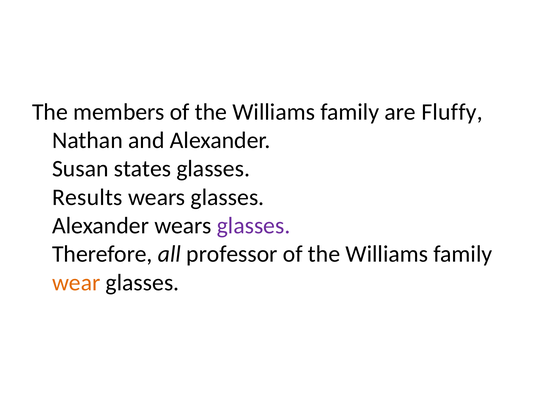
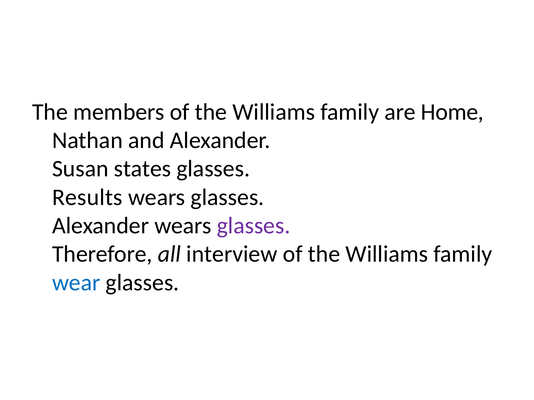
Fluffy: Fluffy -> Home (452, 112)
professor: professor -> interview (232, 254)
wear colour: orange -> blue (76, 283)
